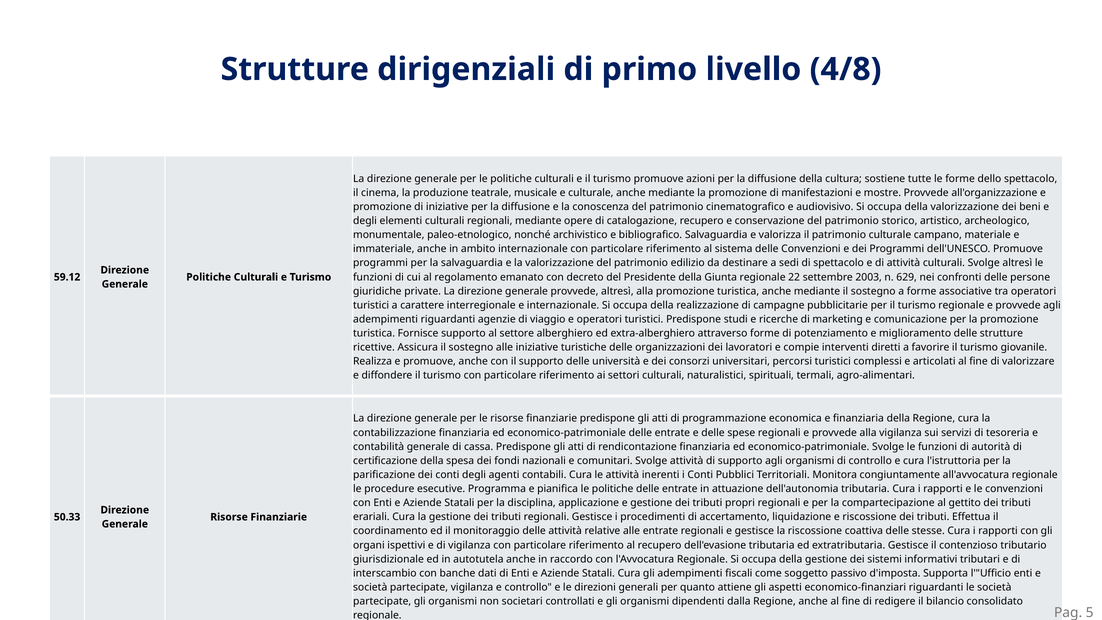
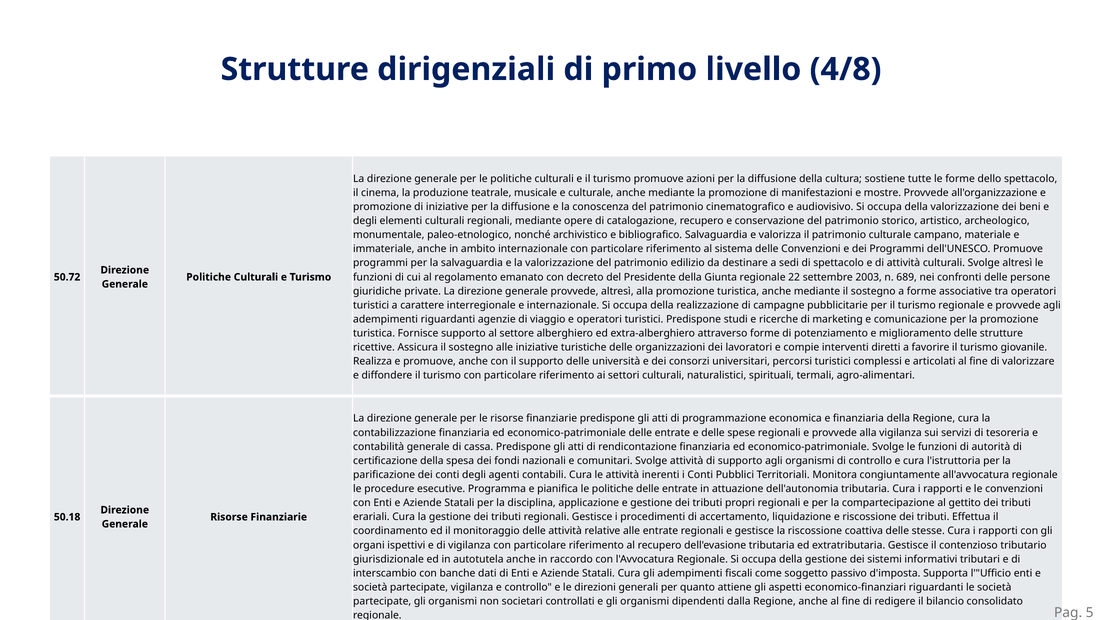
629: 629 -> 689 (907, 277)
59.12: 59.12 -> 50.72 (67, 277)
50.33: 50.33 -> 50.18 (67, 517)
